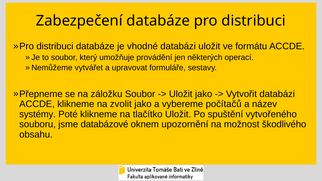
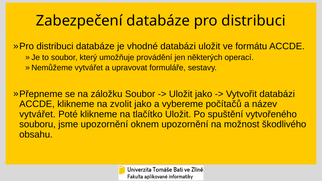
systémy: systémy -> vytvářet (37, 114)
jsme databázové: databázové -> upozornění (104, 124)
